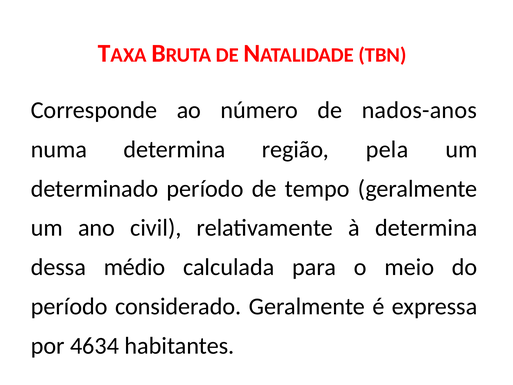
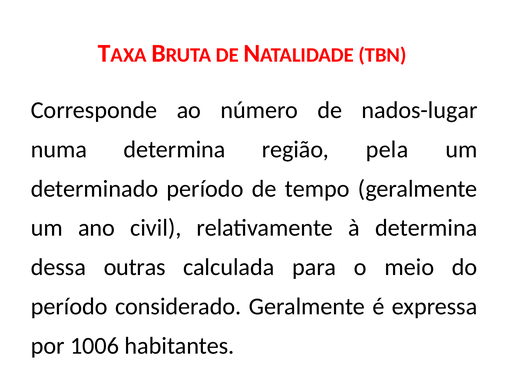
nados-anos: nados-anos -> nados-lugar (420, 110)
médio: médio -> outras (135, 267)
4634: 4634 -> 1006 (95, 346)
